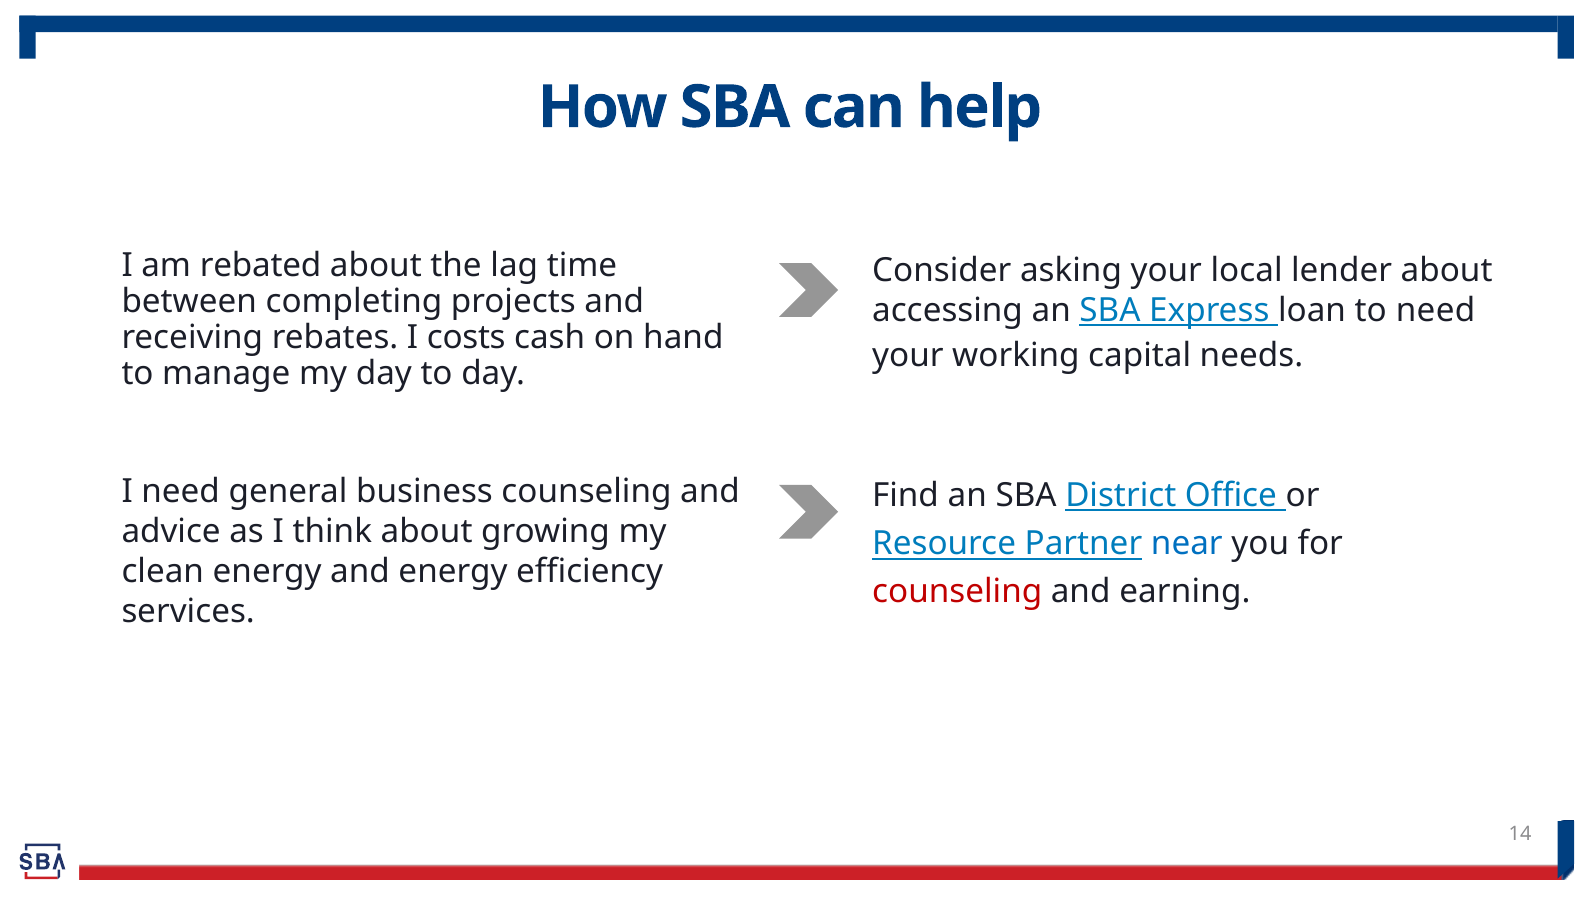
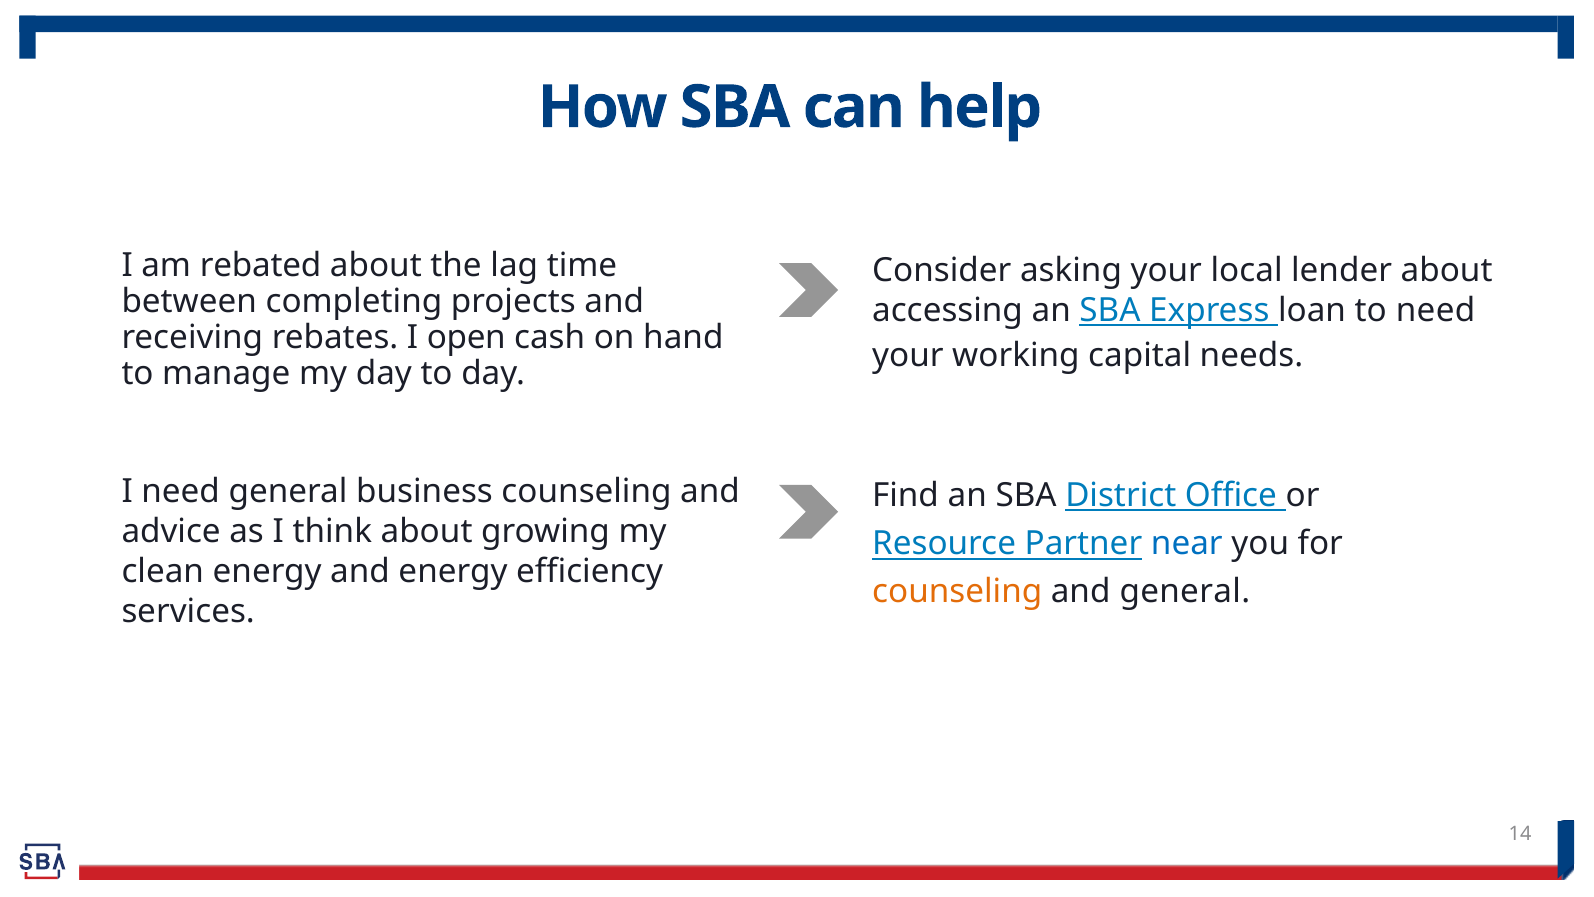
costs: costs -> open (466, 337)
counseling colour: red -> orange (957, 592)
and earning: earning -> general (1185, 592)
